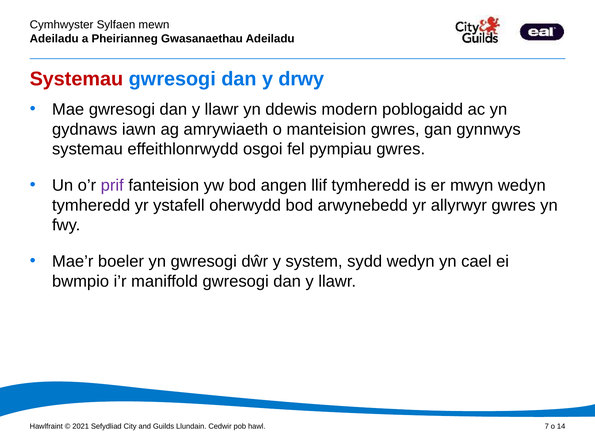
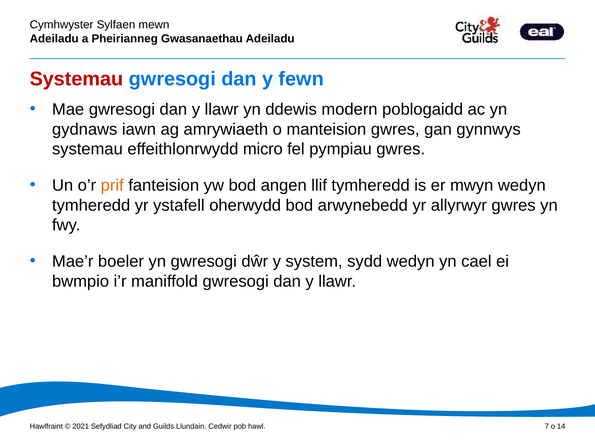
drwy: drwy -> fewn (301, 79)
osgoi: osgoi -> micro (263, 149)
prif colour: purple -> orange (112, 186)
